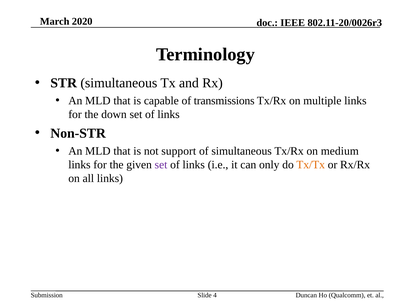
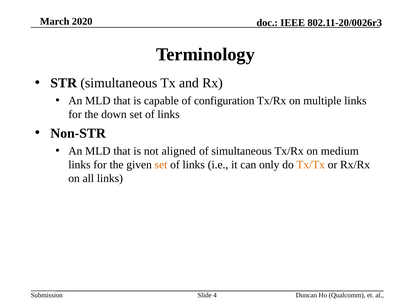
transmissions: transmissions -> configuration (224, 101)
support: support -> aligned (179, 151)
set colour: purple -> orange (161, 165)
